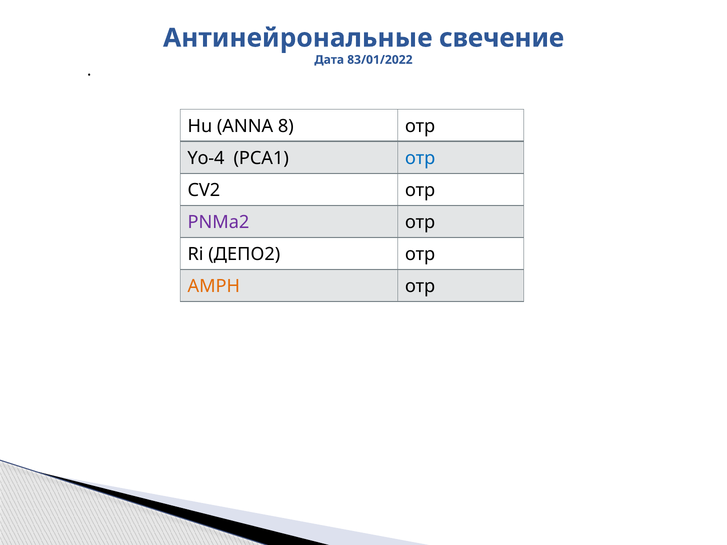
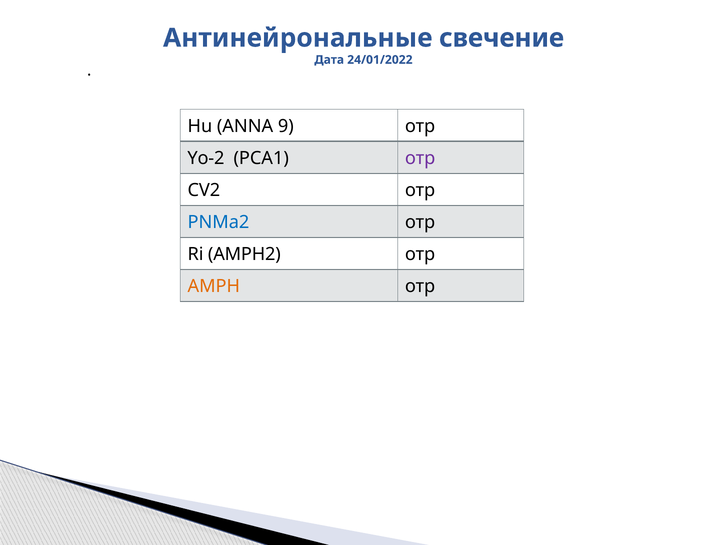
83/01/2022: 83/01/2022 -> 24/01/2022 (380, 60)
8: 8 -> 9 (286, 126)
Yo-4: Yo-4 -> Yo-2 (206, 158)
отр colour: blue -> purple (420, 158)
PNMa2 colour: purple -> blue (218, 222)
ДЕПО2: ДЕПО2 -> AMPH2 (244, 254)
